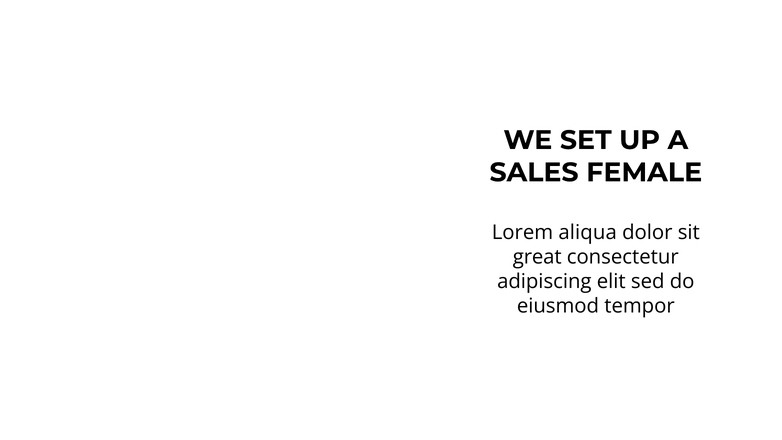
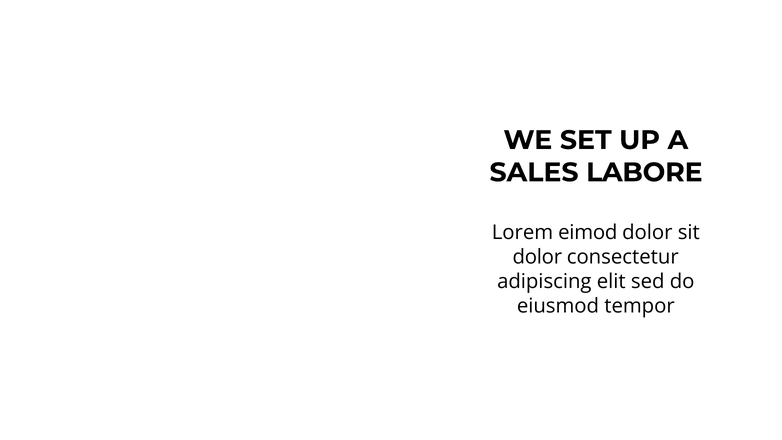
FEMALE: FEMALE -> LABORE (644, 172)
aliqua: aliqua -> eimod (588, 233)
great: great -> dolor (537, 257)
